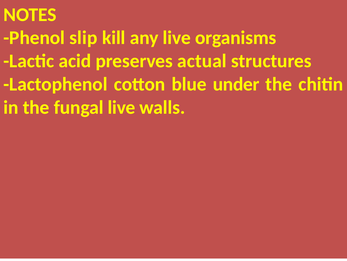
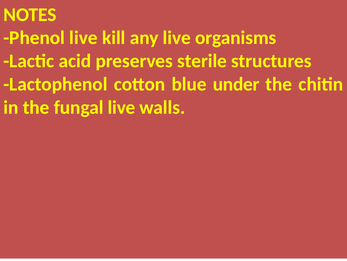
Phenol slip: slip -> live (83, 38)
actual: actual -> sterile (202, 61)
